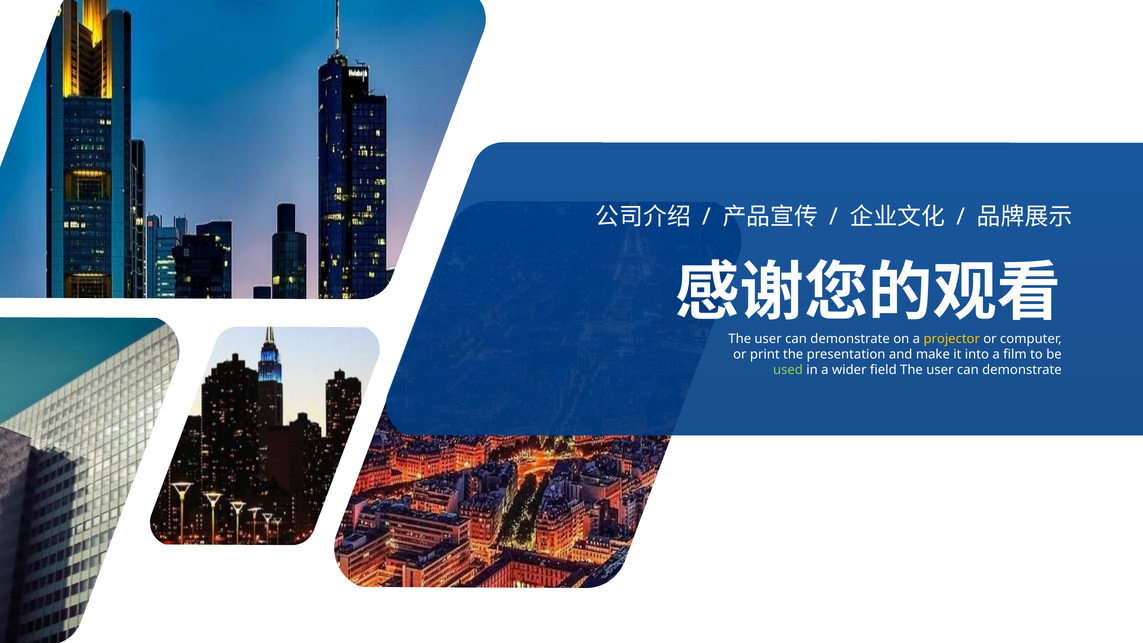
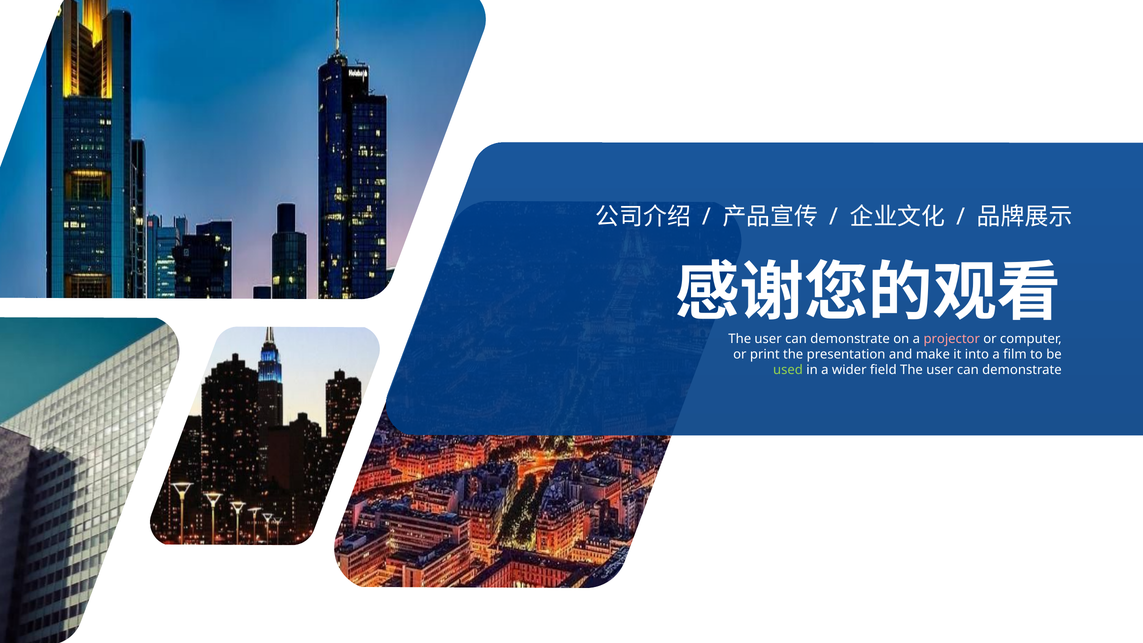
projector colour: yellow -> pink (952, 339)
